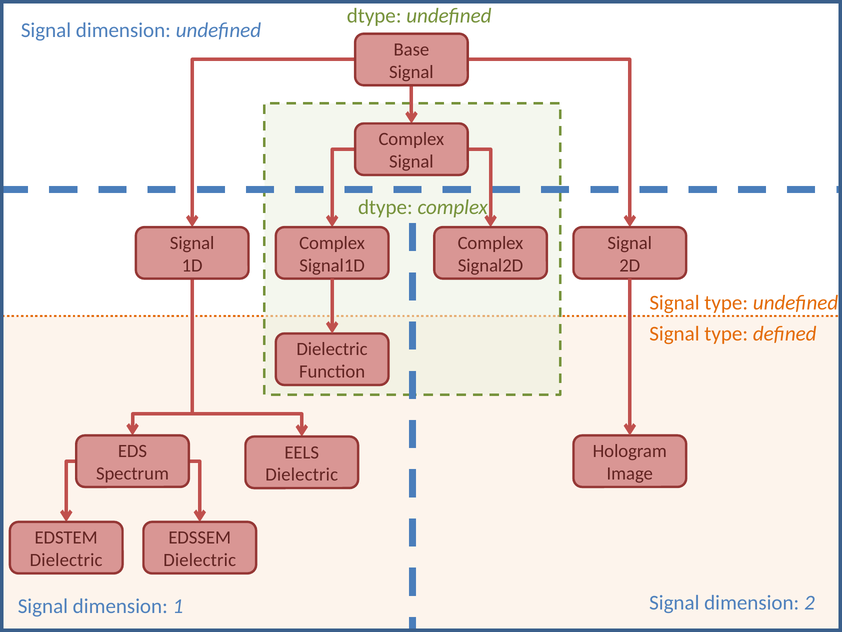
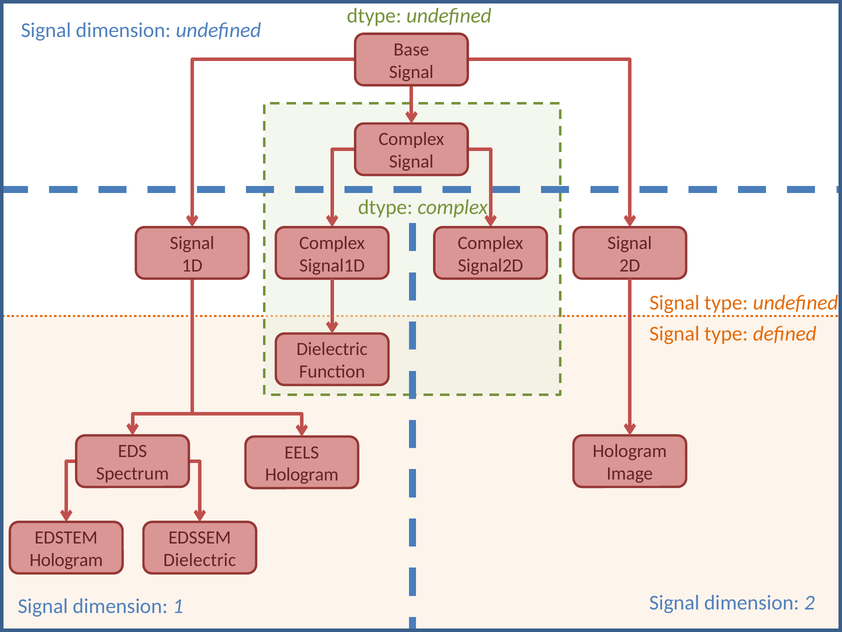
Dielectric: Dielectric -> Hologram (302, 474)
Dielectric: Dielectric -> Hologram (66, 560)
